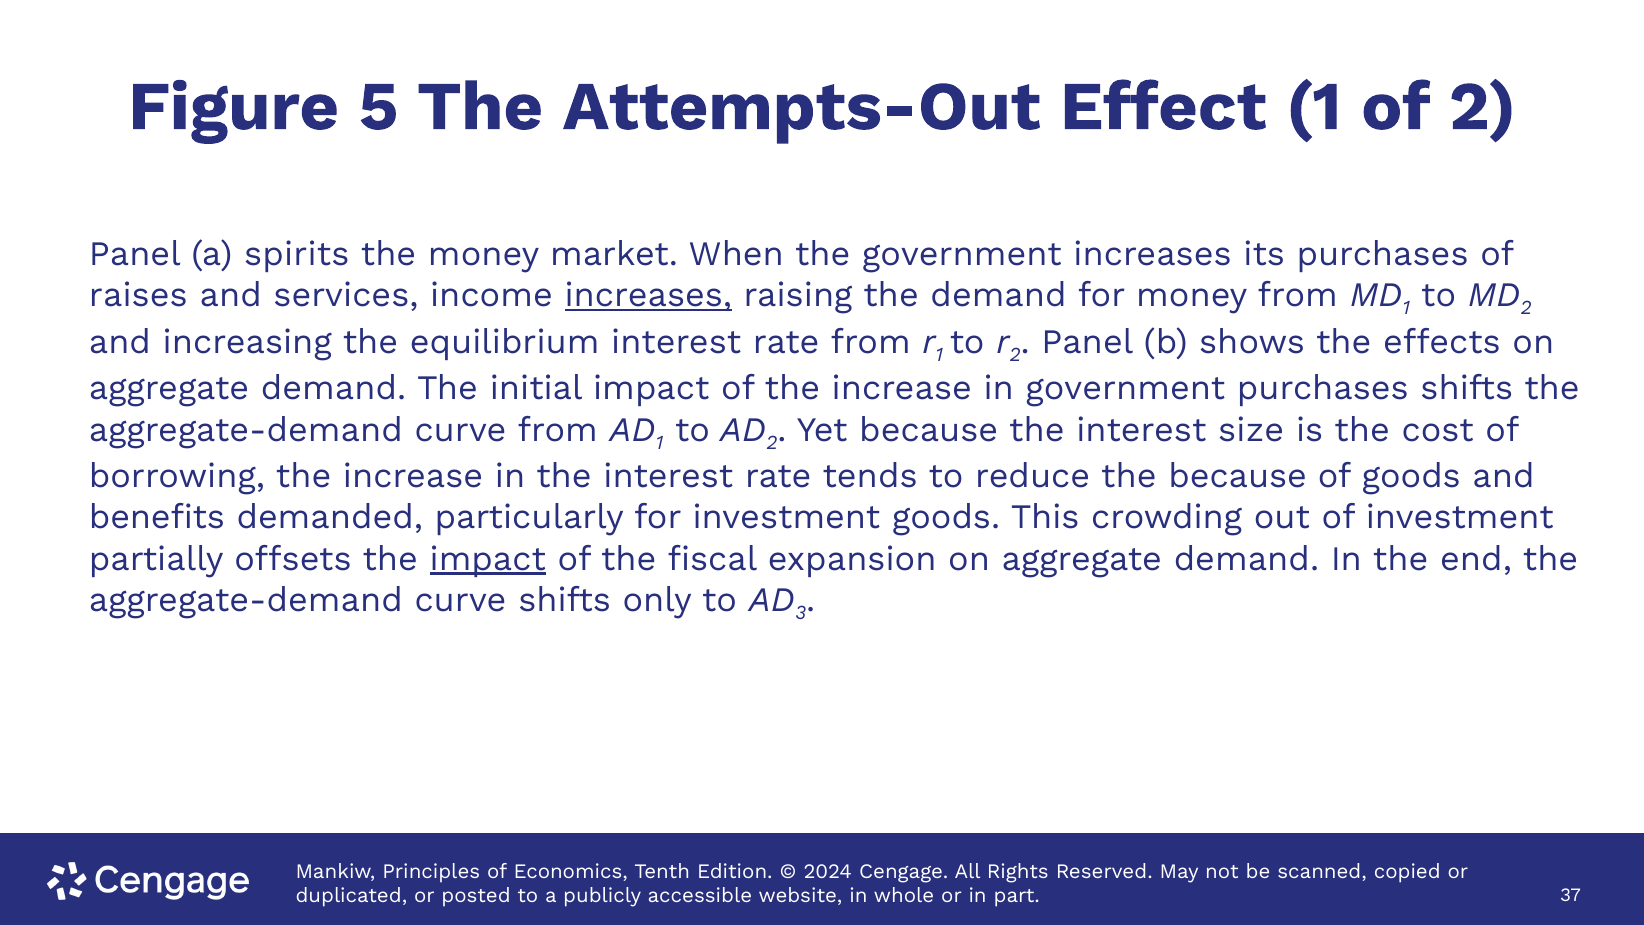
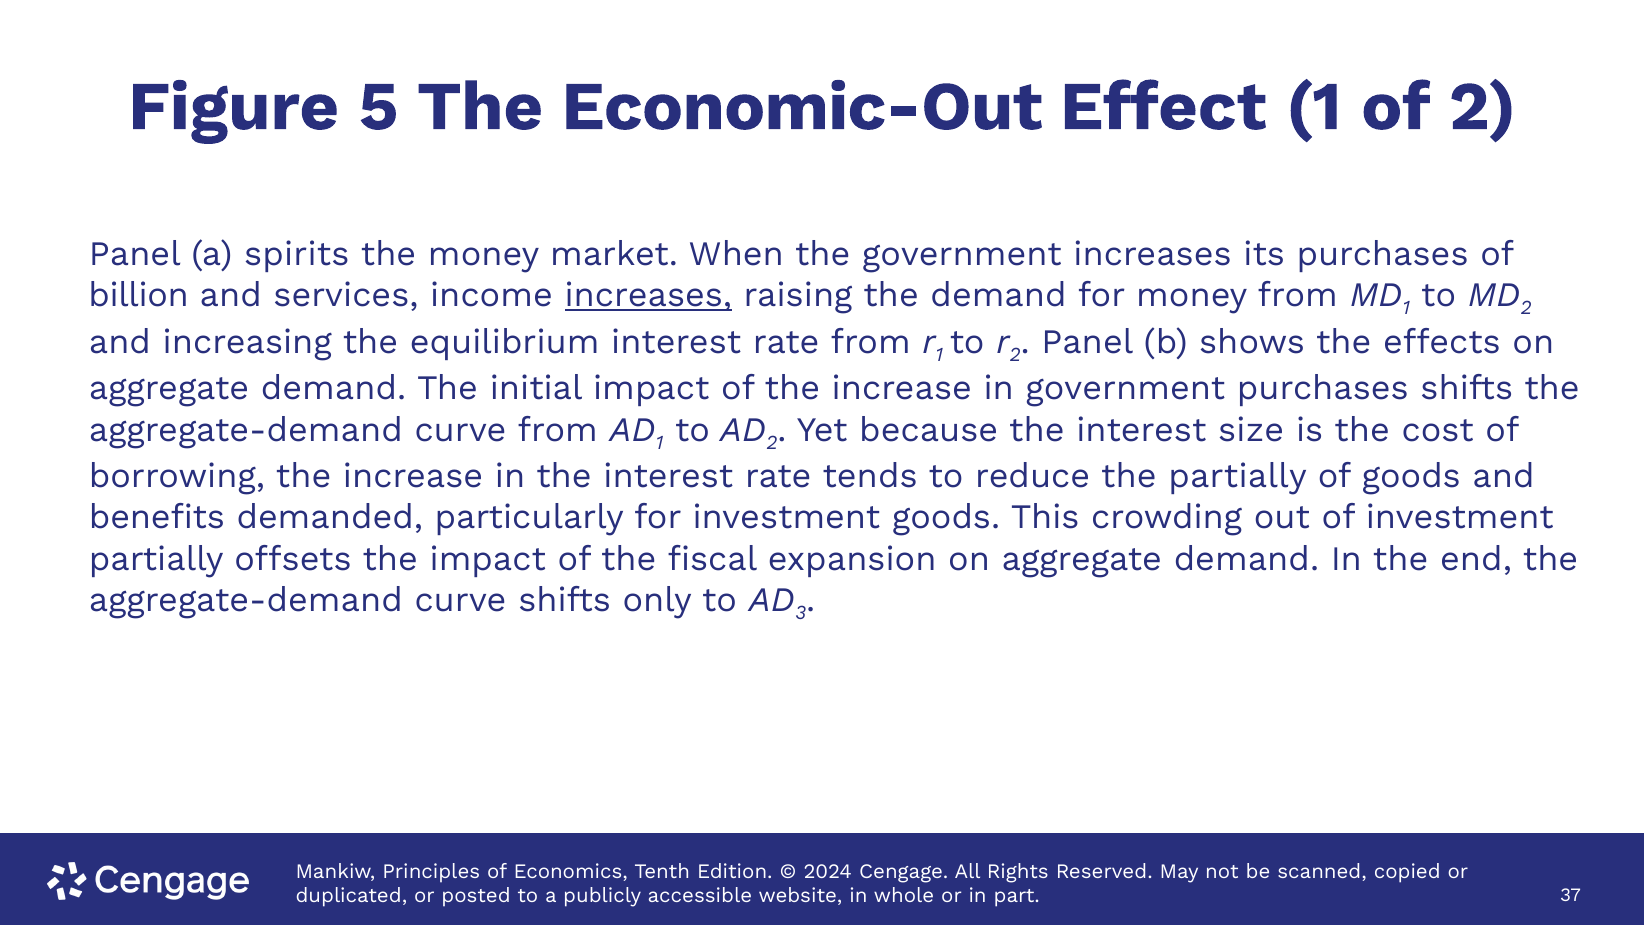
Attempts-Out: Attempts-Out -> Economic-Out (802, 107)
raises: raises -> billion (139, 295)
the because: because -> partially (1237, 476)
impact underline: present -> none (488, 559)
